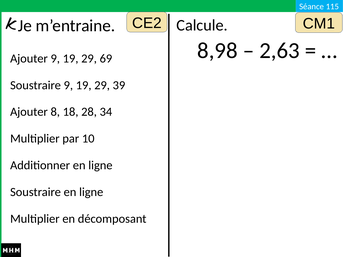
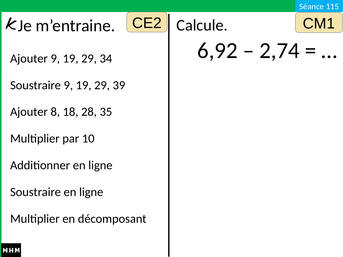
8,98: 8,98 -> 6,92 (217, 51)
2,63: 2,63 -> 2,74 (280, 51)
69: 69 -> 34 (106, 59)
34: 34 -> 35 (106, 112)
